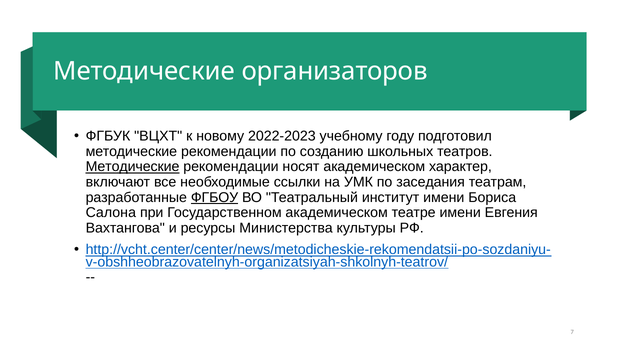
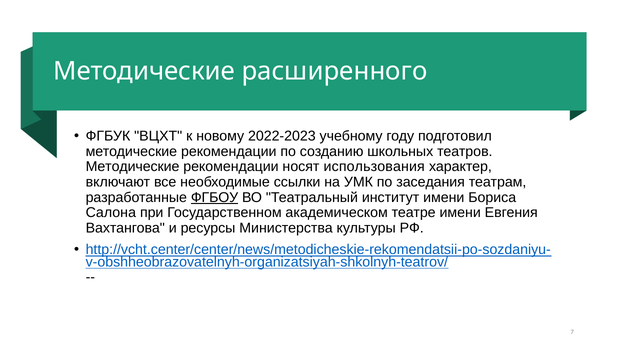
организаторов: организаторов -> расширенного (335, 71)
Методические underline: present -> none (133, 167)
носят академическом: академическом -> использования (374, 167)
